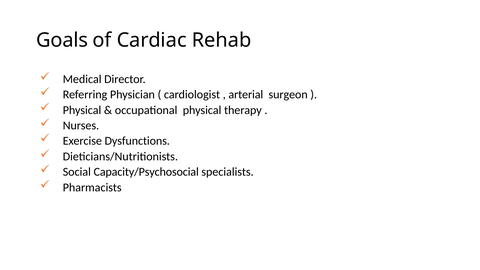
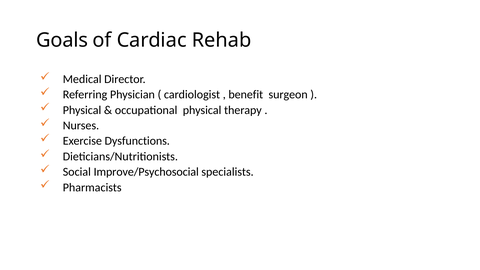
arterial: arterial -> benefit (246, 95)
Capacity/Psychosocial: Capacity/Psychosocial -> Improve/Psychosocial (146, 172)
